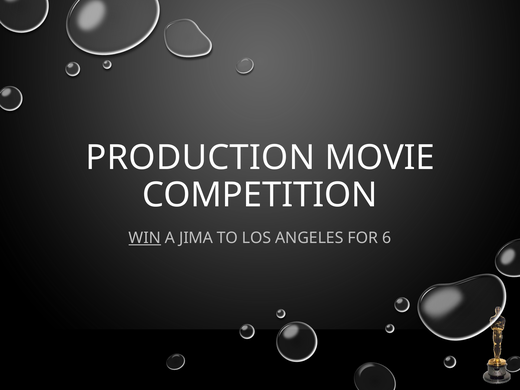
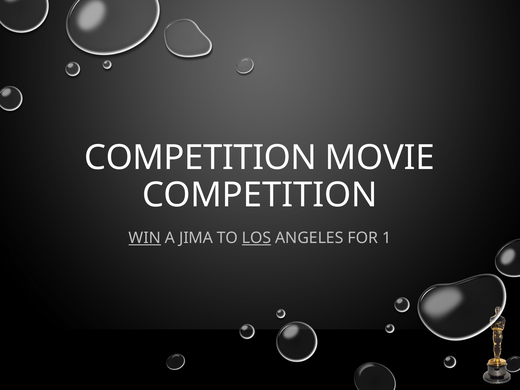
PRODUCTION: PRODUCTION -> COMPETITION (201, 158)
LOS underline: none -> present (257, 238)
6: 6 -> 1 (387, 238)
